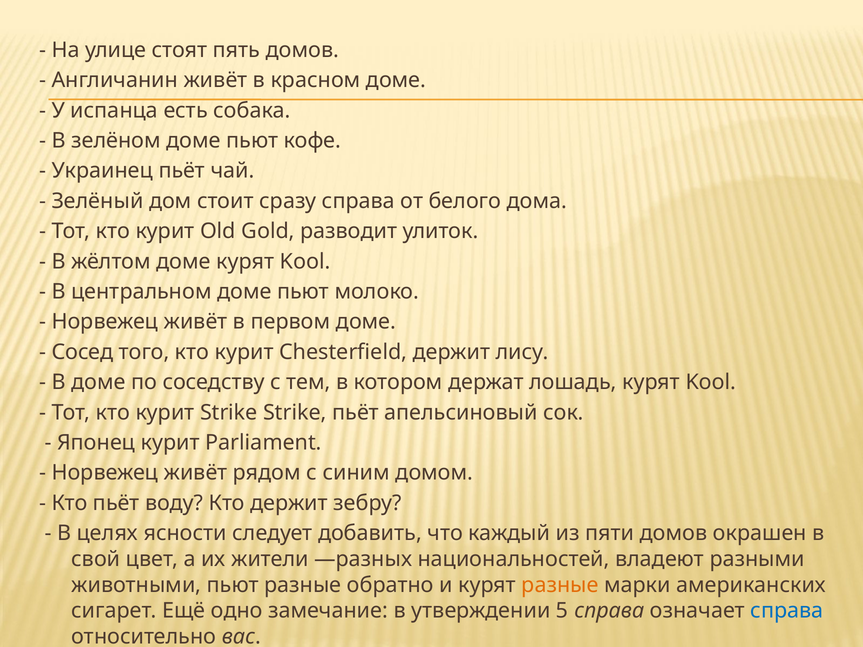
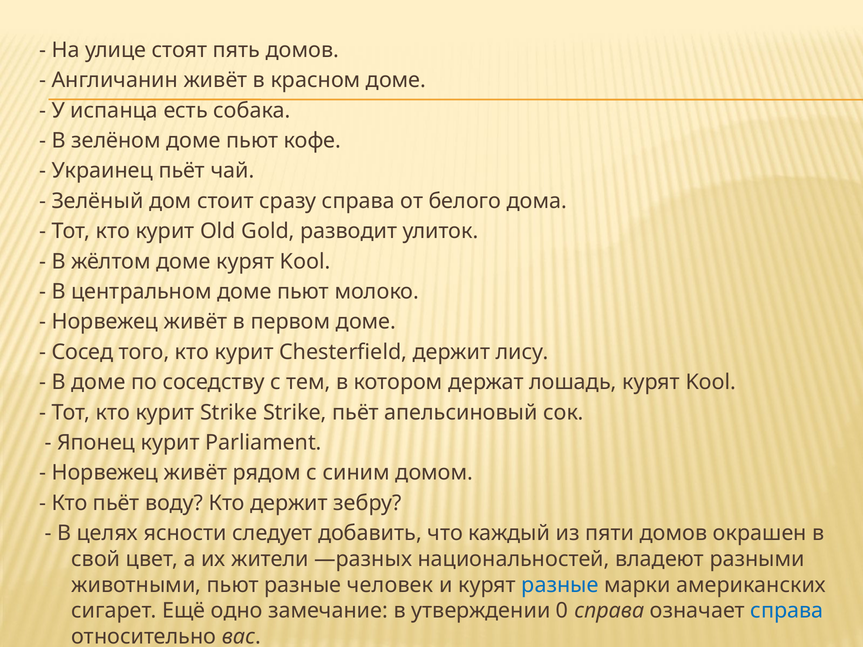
обратно: обратно -> человек (390, 585)
разные colour: orange -> blue (560, 585)
5: 5 -> 0 (562, 611)
